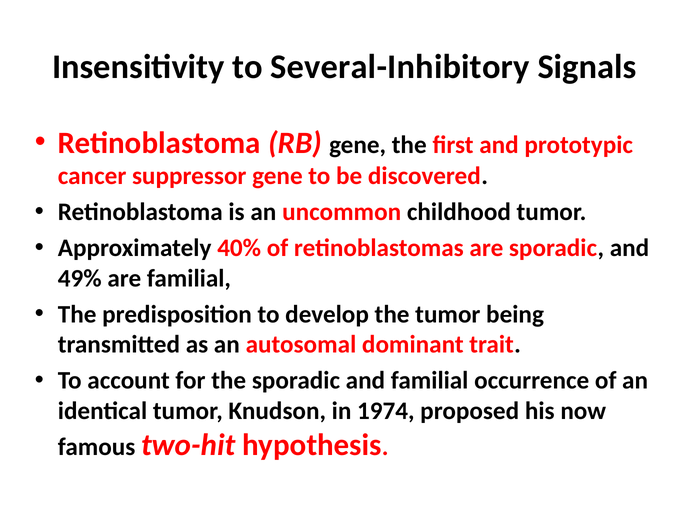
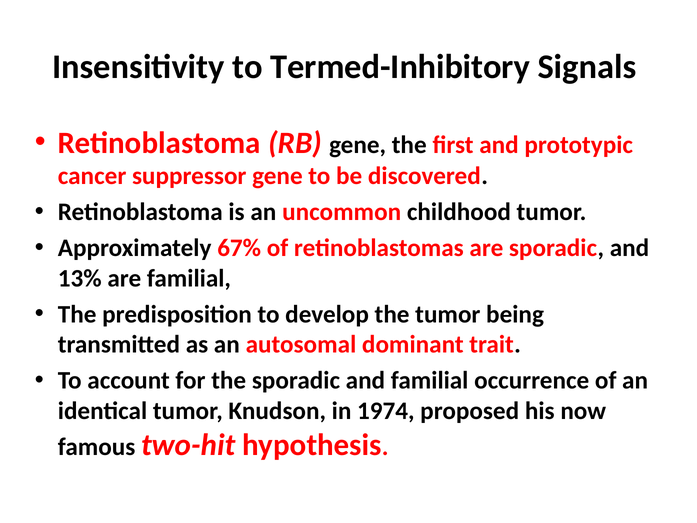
Several-Inhibitory: Several-Inhibitory -> Termed-Inhibitory (400, 67)
40%: 40% -> 67% (239, 248)
49%: 49% -> 13% (80, 278)
